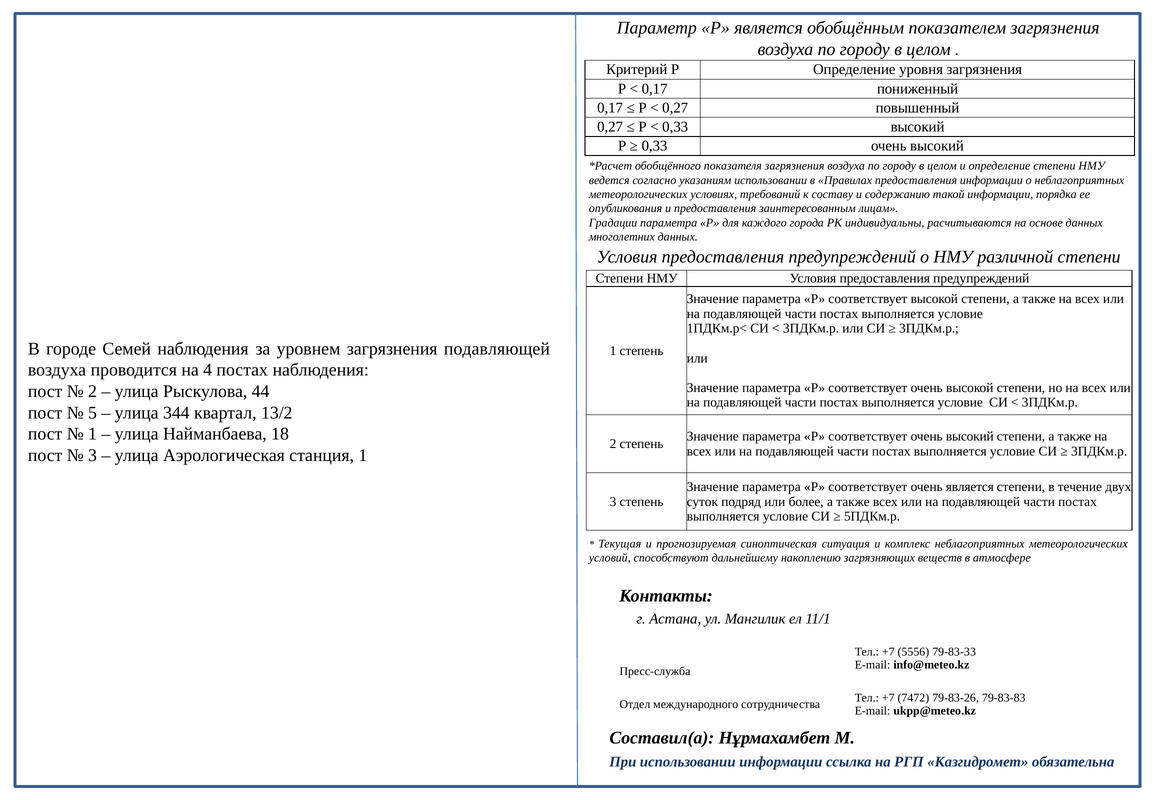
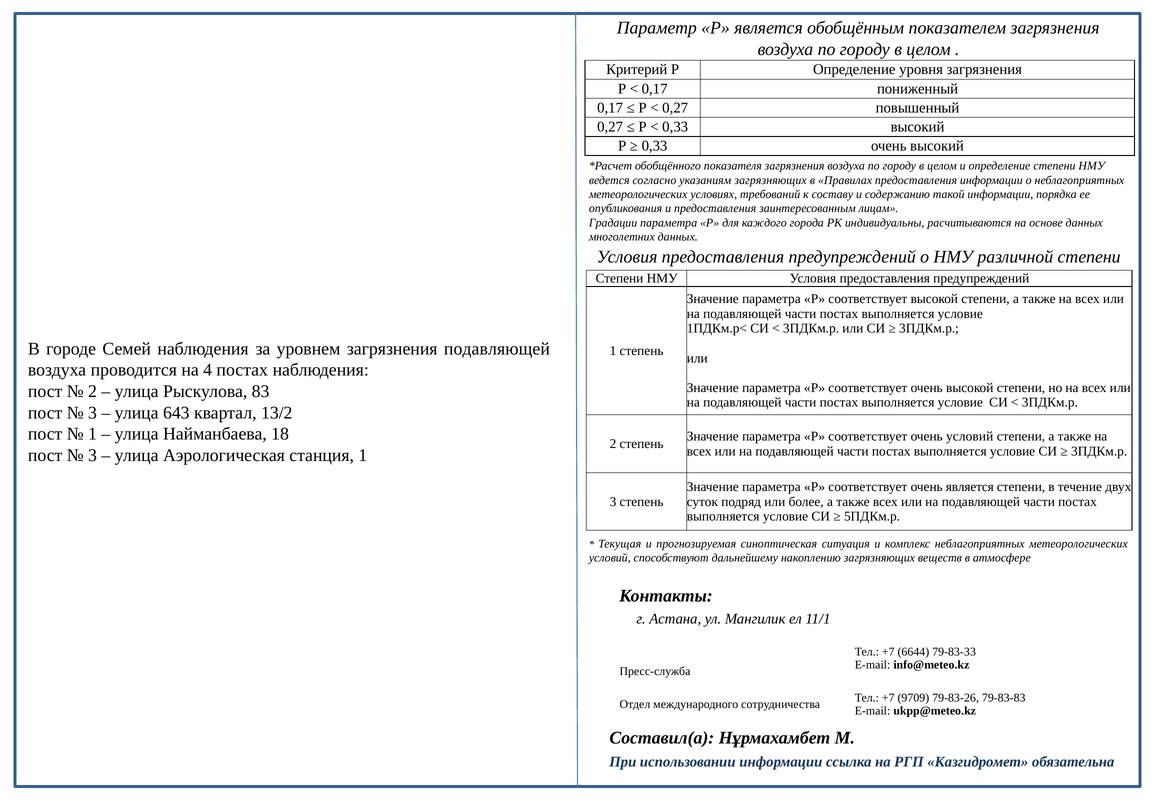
указаниям использовании: использовании -> загрязняющих (771, 180)
44: 44 -> 83 (261, 391)
5: 5 -> 3 (93, 412)
344: 344 -> 643 (176, 412)
соответствует очень высокий: высокий -> условий (970, 436)
5556: 5556 -> 6644 (913, 651)
7472: 7472 -> 9709 (913, 697)
